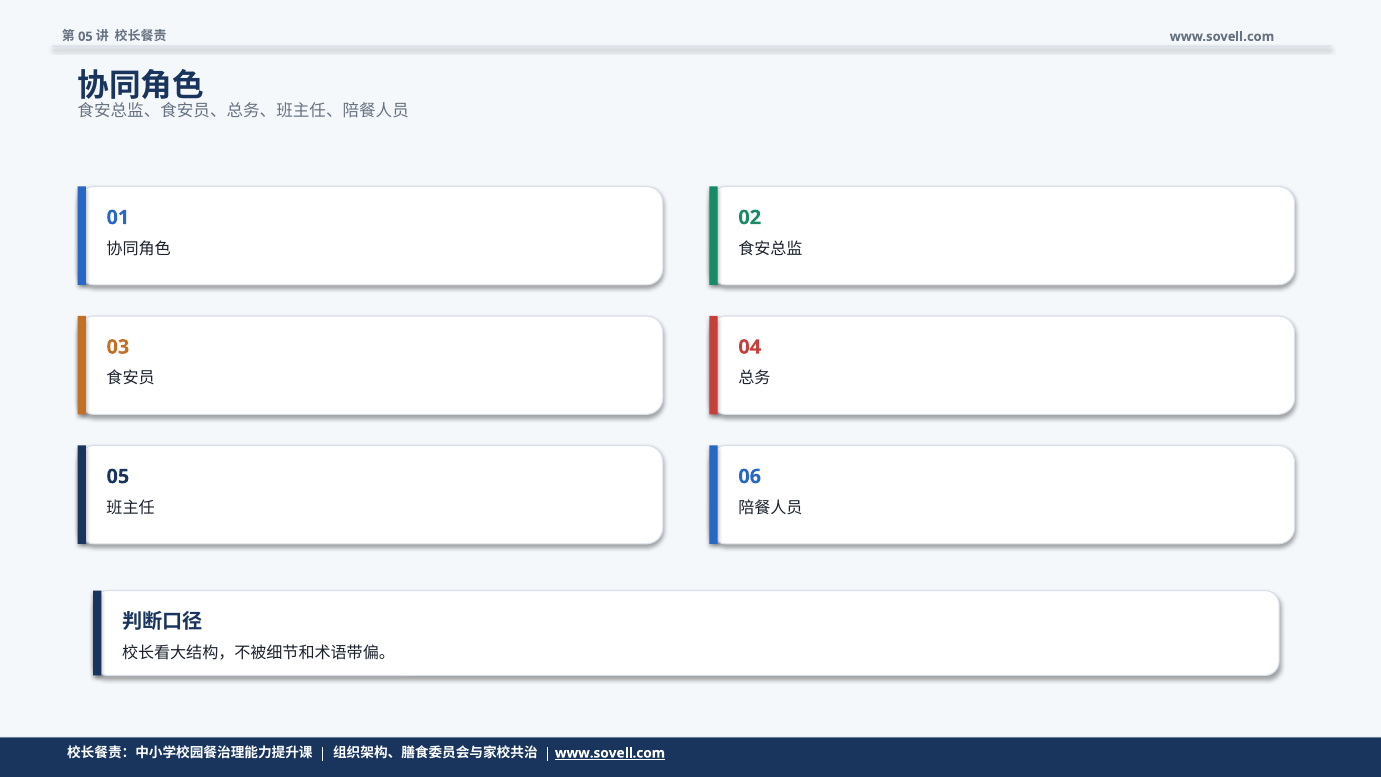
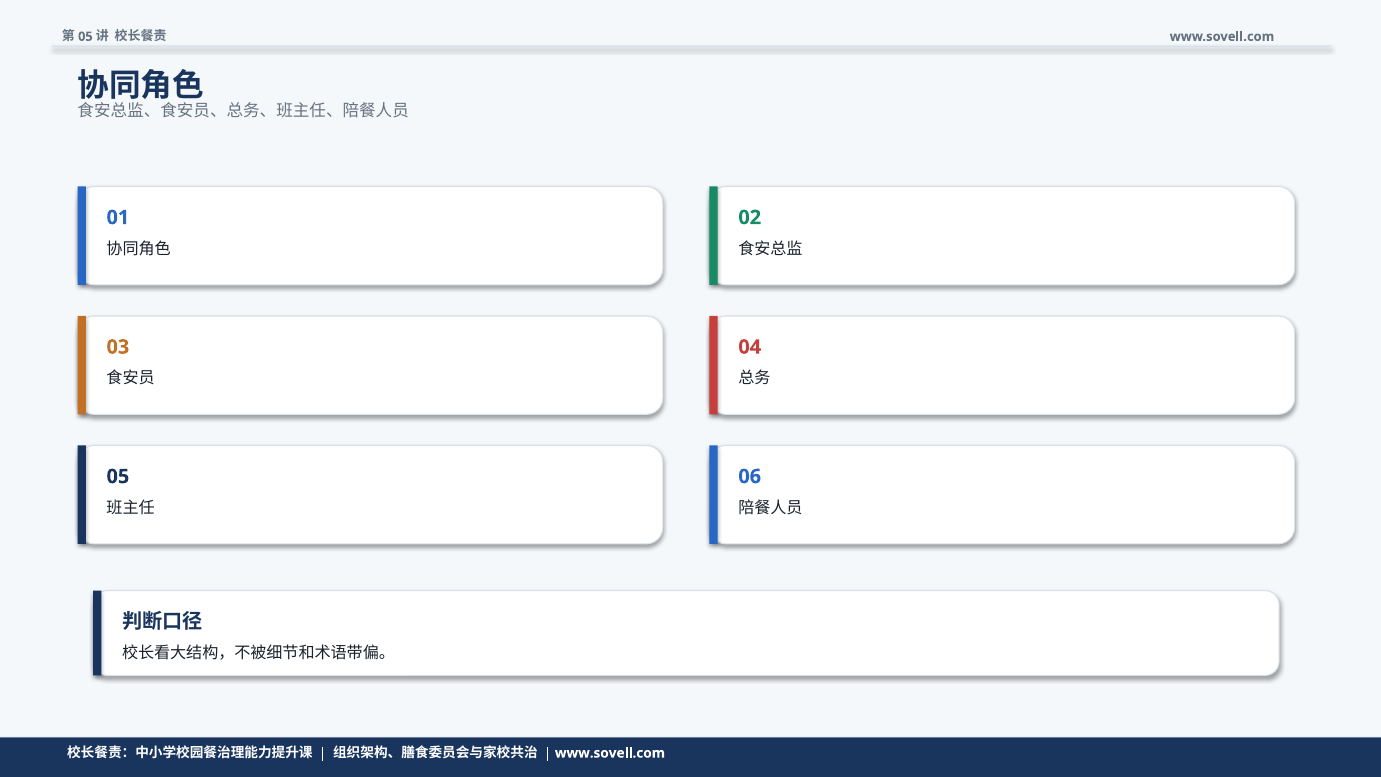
www.sovell.com underline: present -> none (610, 753)
